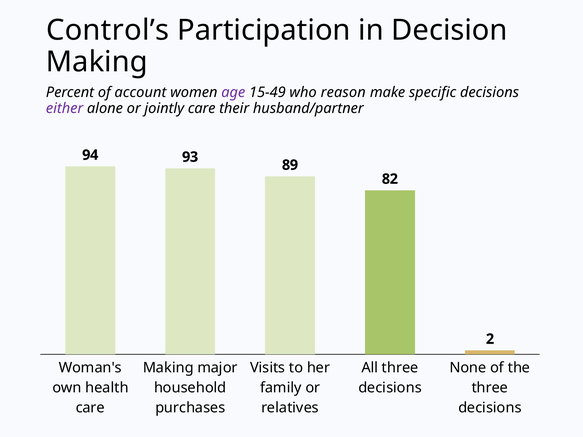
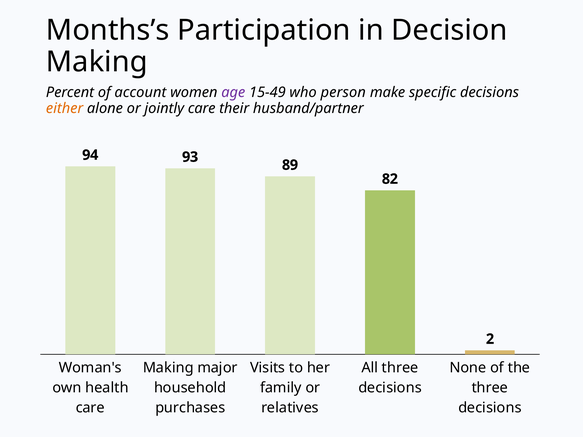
Control’s: Control’s -> Months’s (108, 30)
reason: reason -> person (343, 93)
either colour: purple -> orange (65, 108)
